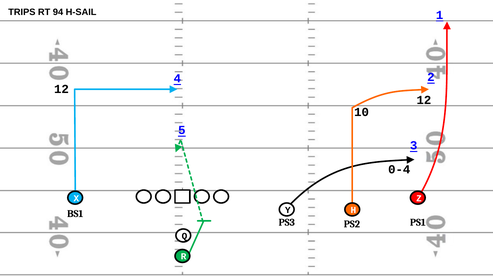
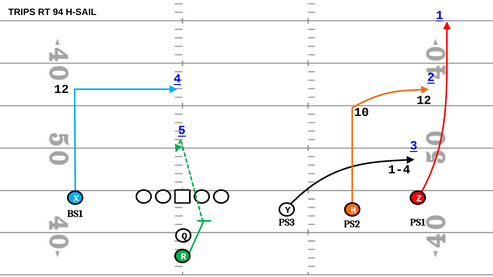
0-4: 0-4 -> 1-4 (399, 170)
